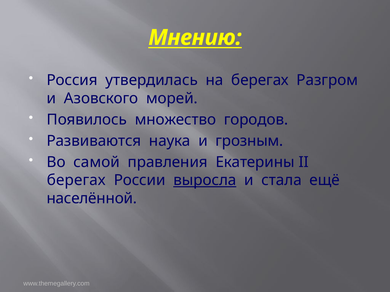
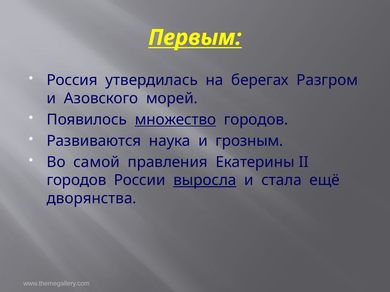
Мнению: Мнению -> Первым (195, 38)
множество underline: none -> present (175, 120)
берегах: берегах -> городов (76, 181)
населённой: населённой -> дворянства (92, 199)
